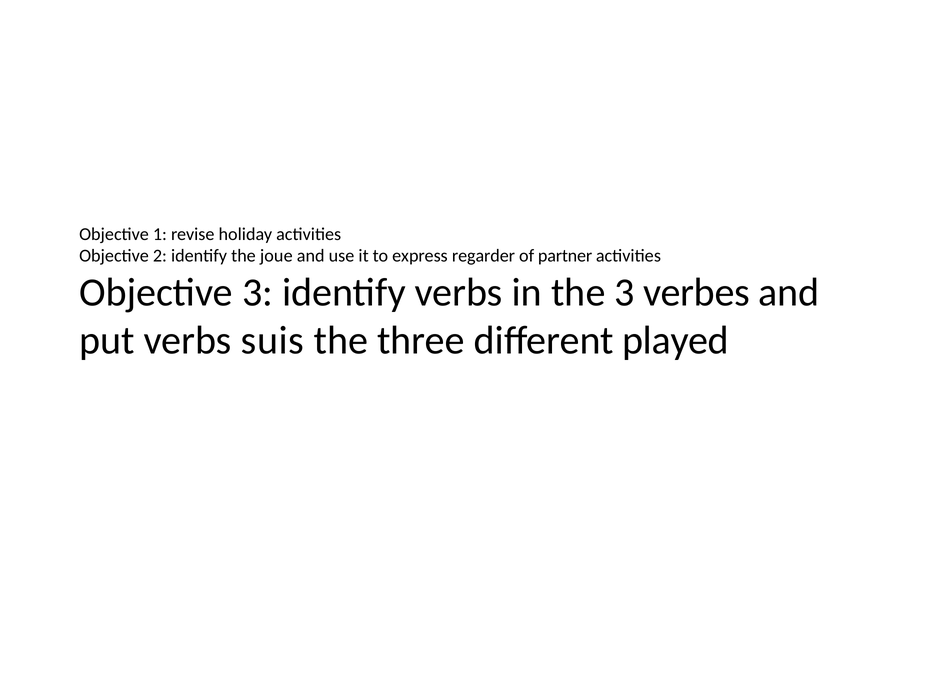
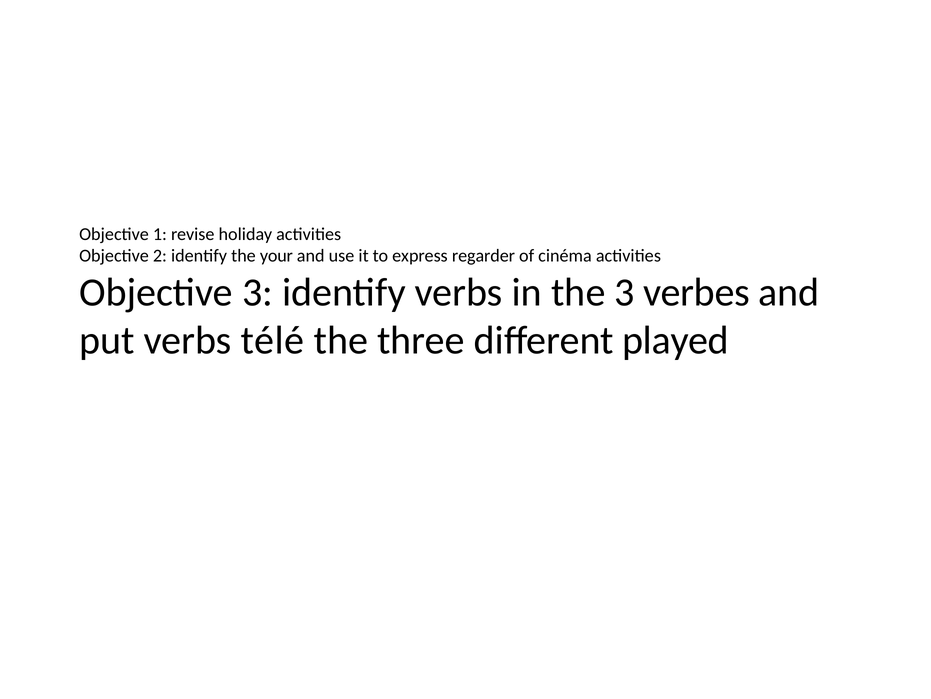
joue: joue -> your (276, 256)
partner: partner -> cinéma (565, 256)
suis: suis -> télé (272, 340)
